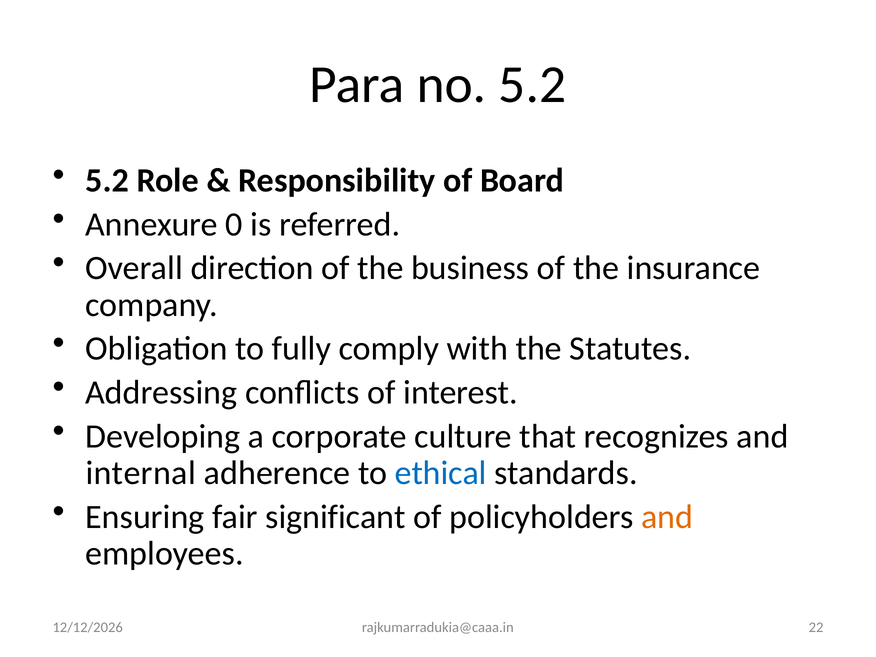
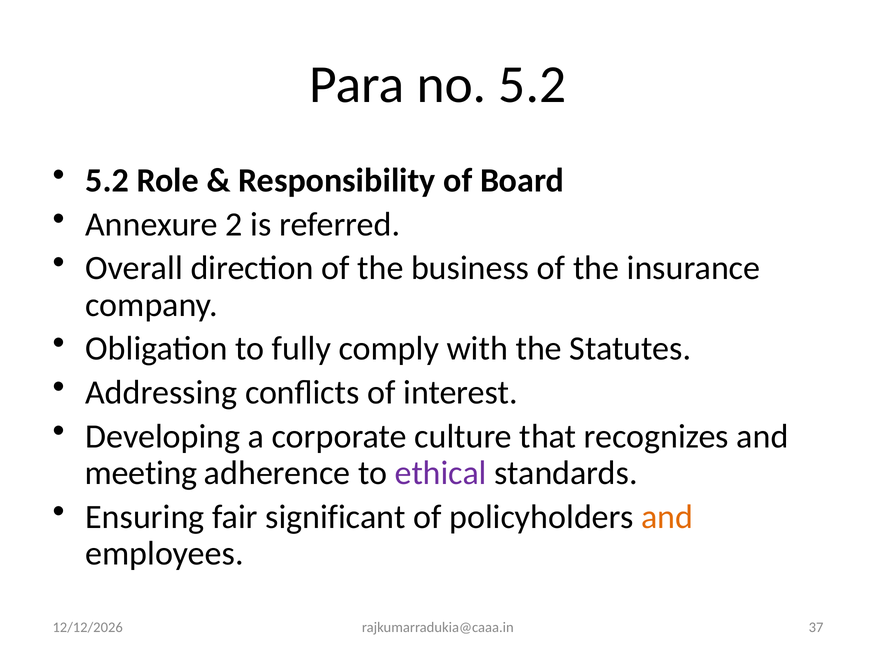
0: 0 -> 2 (234, 224)
internal: internal -> meeting (141, 473)
ethical colour: blue -> purple (441, 473)
22: 22 -> 37 (816, 627)
